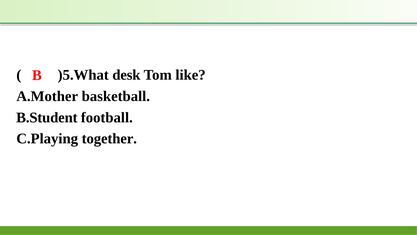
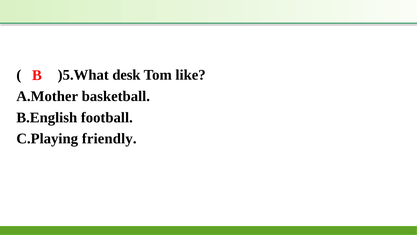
B.Student: B.Student -> B.English (47, 117)
together: together -> friendly (109, 138)
